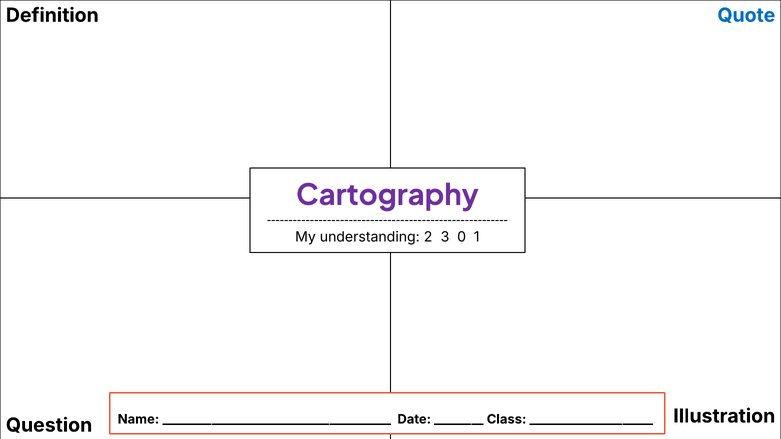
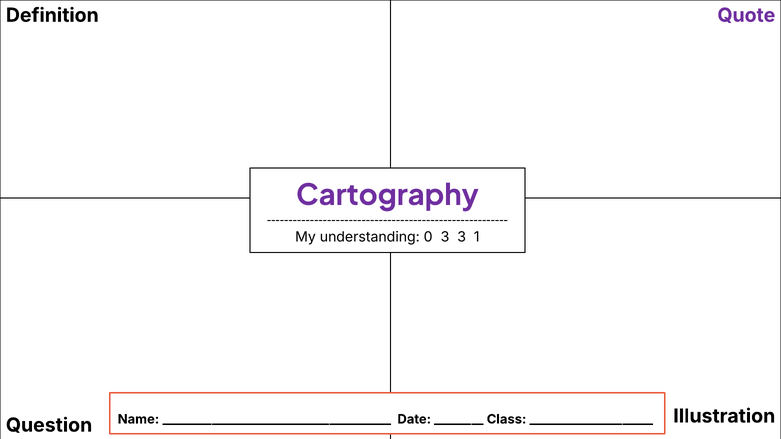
Quote colour: blue -> purple (746, 15)
2: 2 -> 0 (428, 237)
3 0: 0 -> 3 (462, 237)
